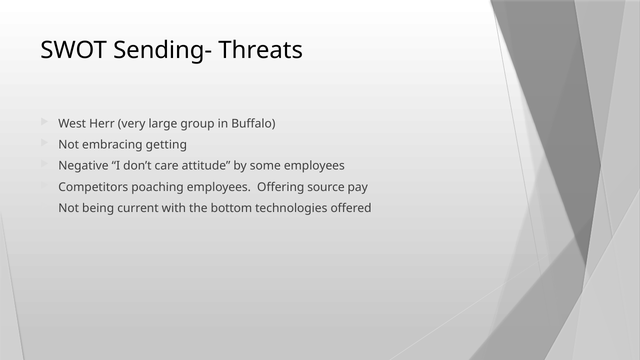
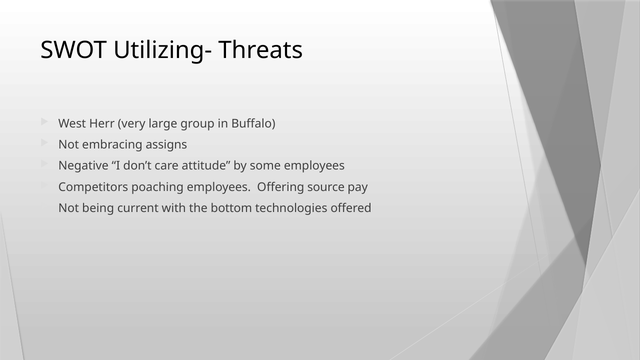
Sending-: Sending- -> Utilizing- (163, 50)
getting: getting -> assigns (166, 145)
